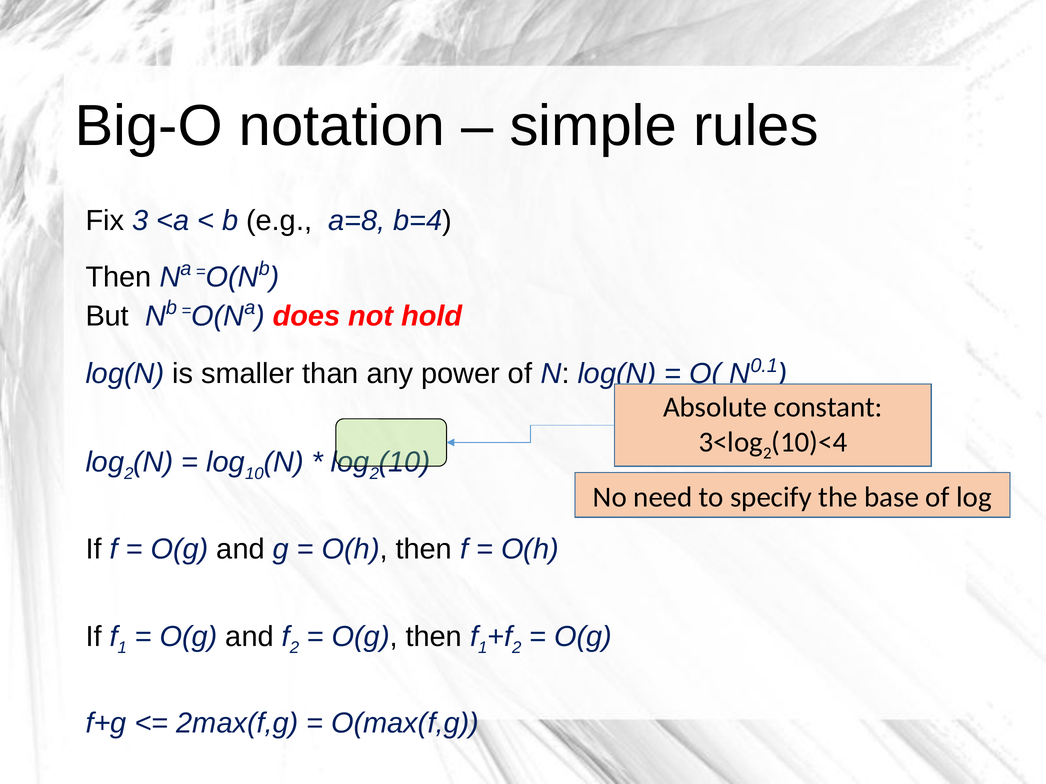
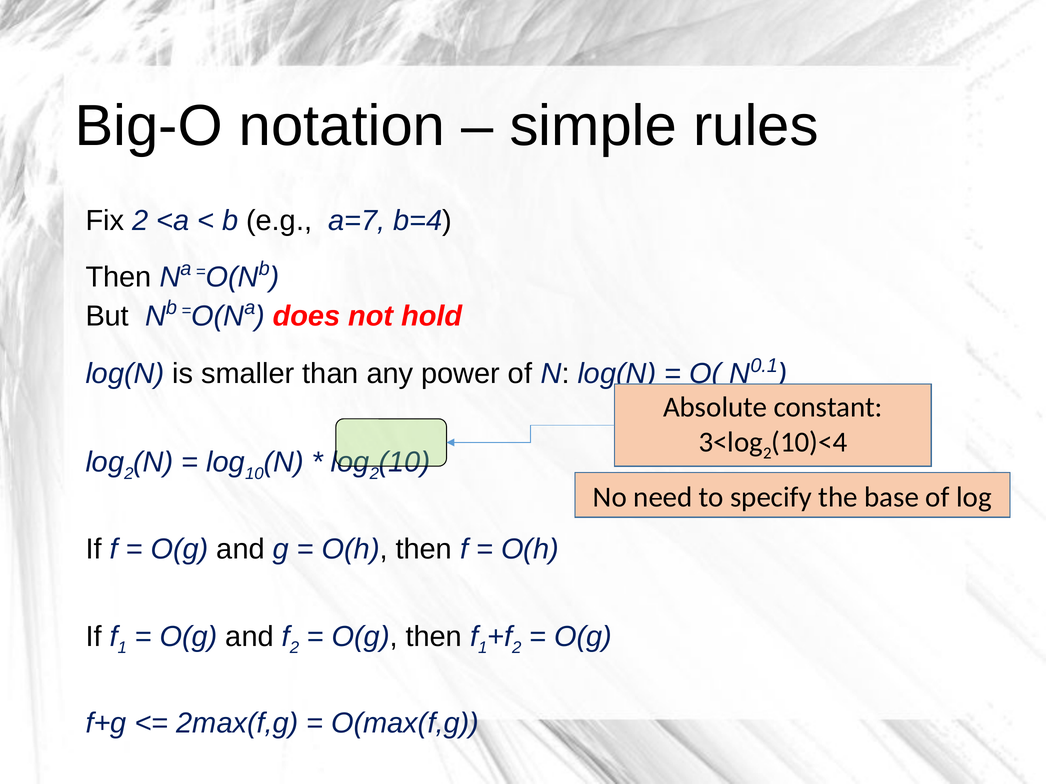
Fix 3: 3 -> 2 (140, 221)
a=8: a=8 -> a=7 (357, 221)
